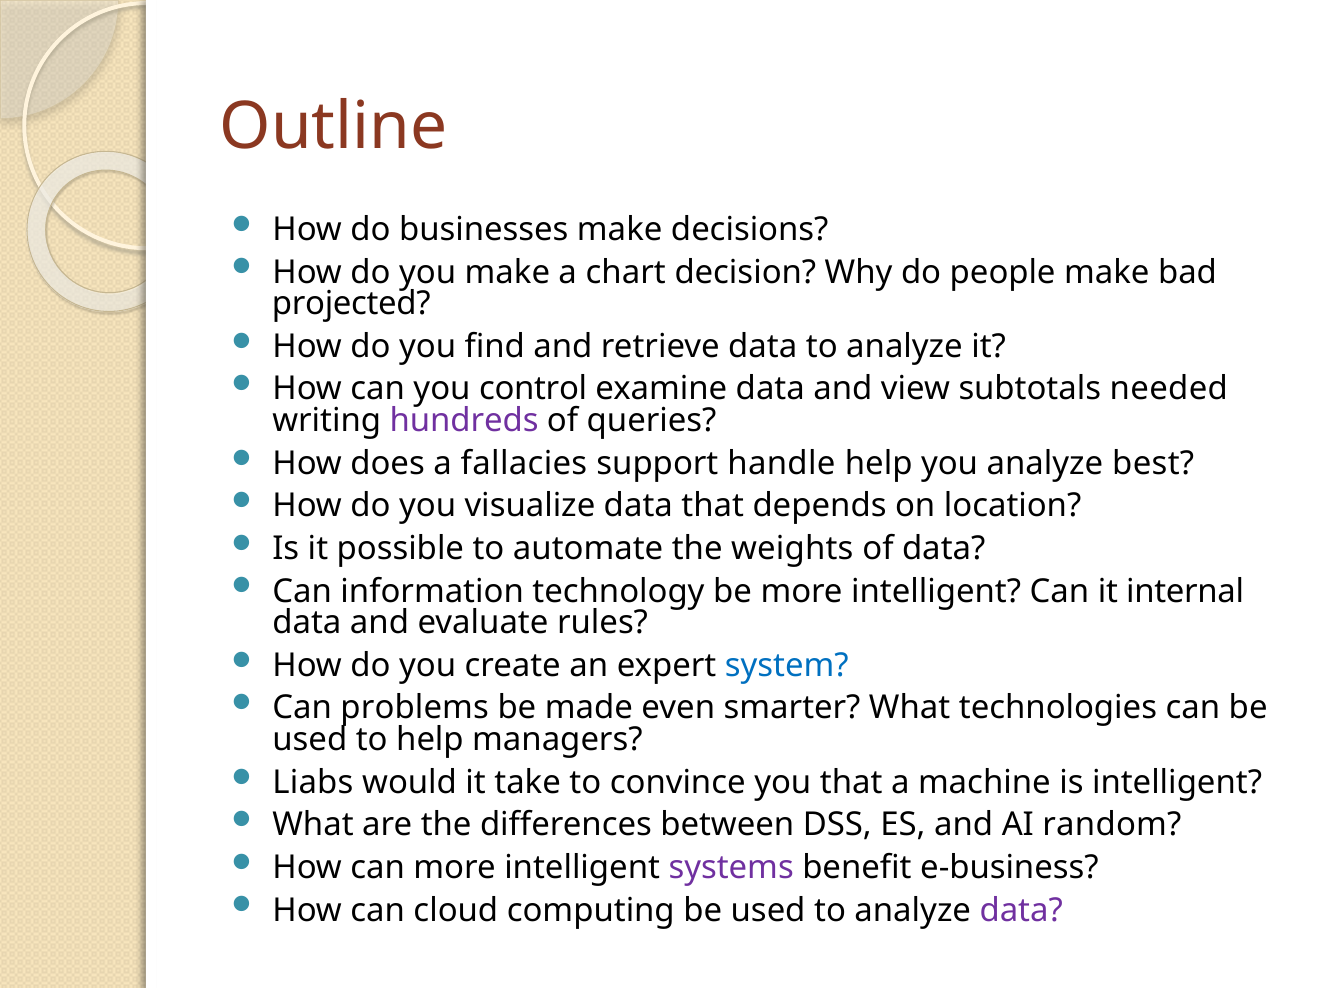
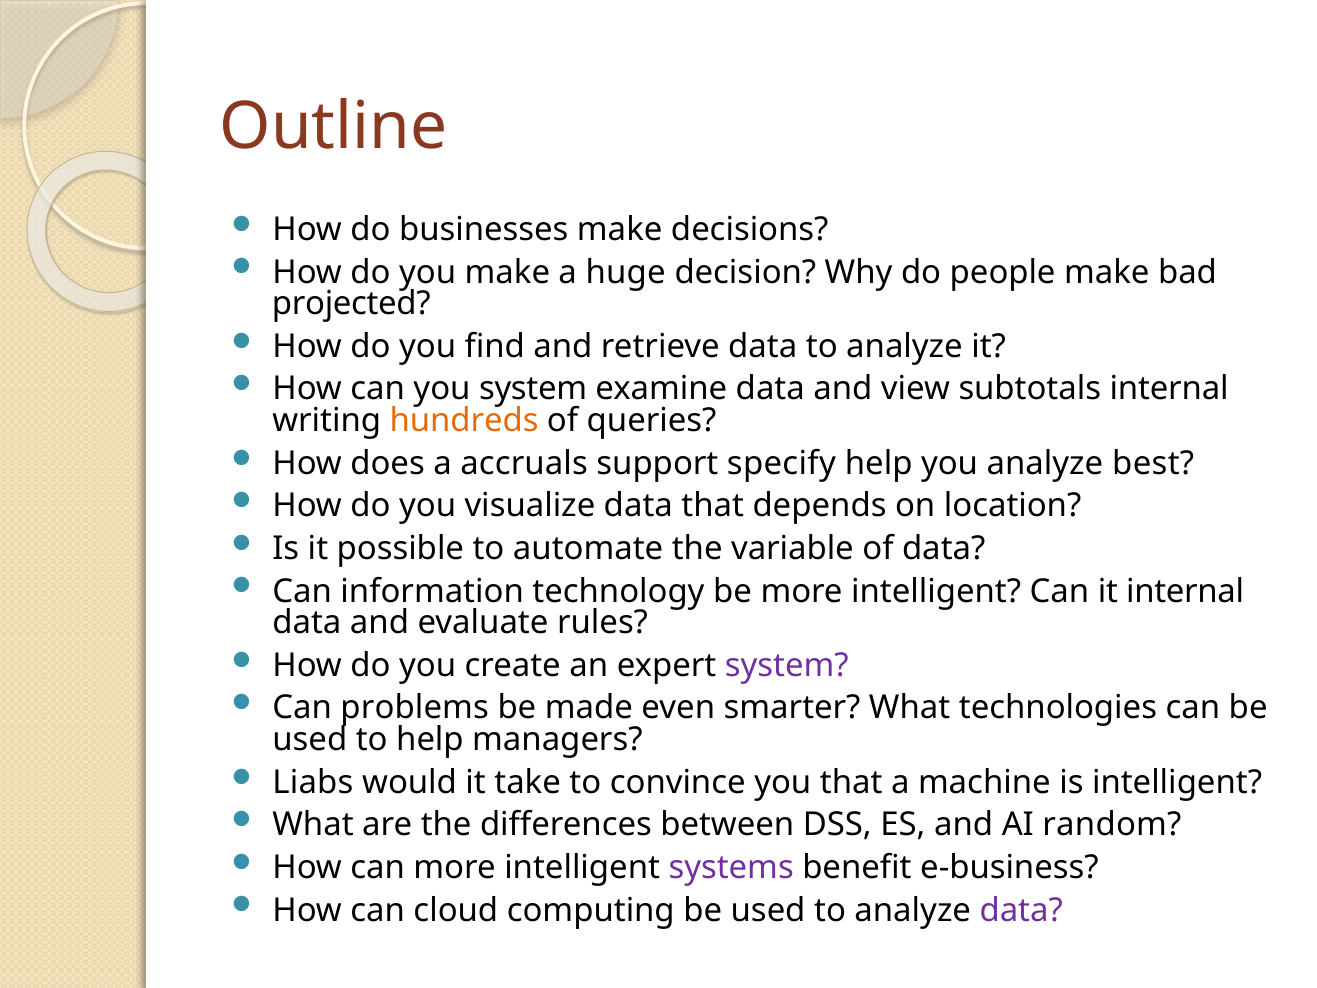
chart: chart -> huge (626, 272)
you control: control -> system (533, 389)
subtotals needed: needed -> internal (1169, 389)
hundreds colour: purple -> orange (464, 421)
fallacies: fallacies -> accruals (524, 463)
handle: handle -> specify (781, 463)
weights: weights -> variable (792, 548)
system colour: blue -> purple (787, 665)
